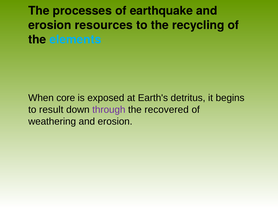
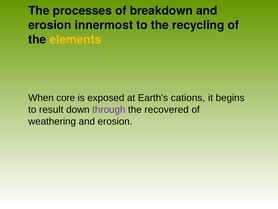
earthquake: earthquake -> breakdown (161, 11)
resources: resources -> innermost (104, 25)
elements colour: light blue -> yellow (75, 39)
detritus: detritus -> cations (188, 98)
